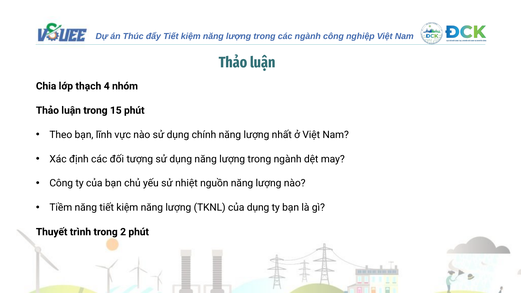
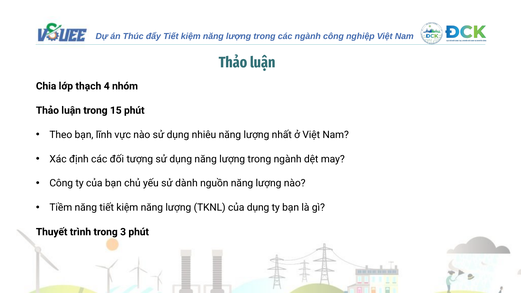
chính: chính -> nhiêu (204, 135)
nhiệt: nhiệt -> dành (186, 183)
2: 2 -> 3 (123, 232)
